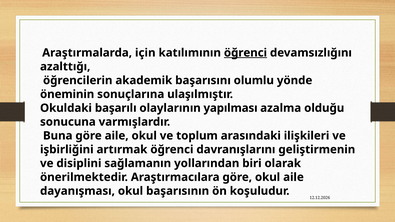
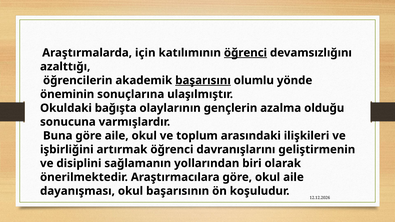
başarısını underline: none -> present (203, 80)
başarılı: başarılı -> bağışta (116, 108)
yapılması: yapılması -> gençlerin (230, 108)
